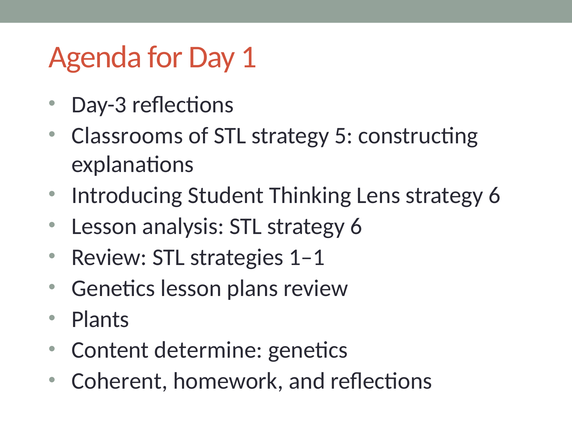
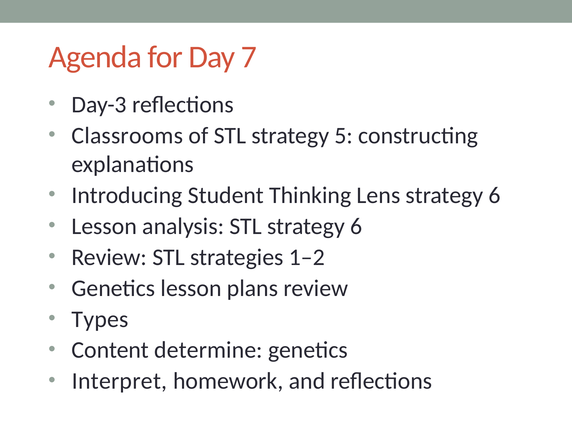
1: 1 -> 7 (249, 57)
1–1: 1–1 -> 1–2 (307, 257)
Plants: Plants -> Types (100, 319)
Coherent: Coherent -> Interpret (120, 381)
